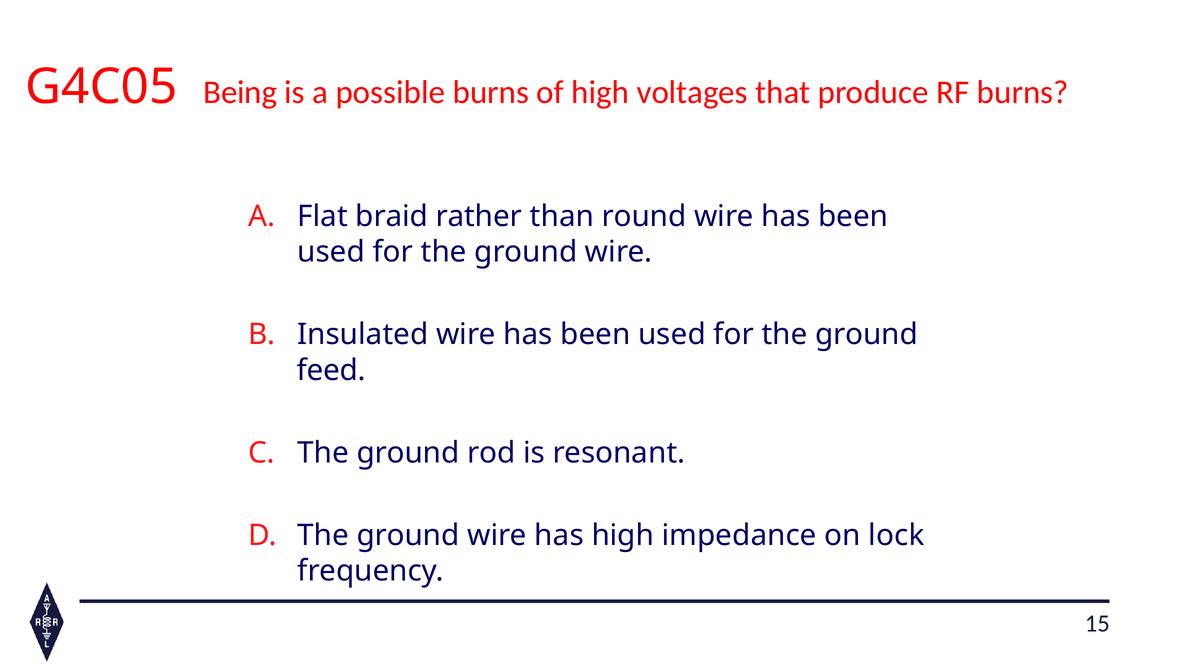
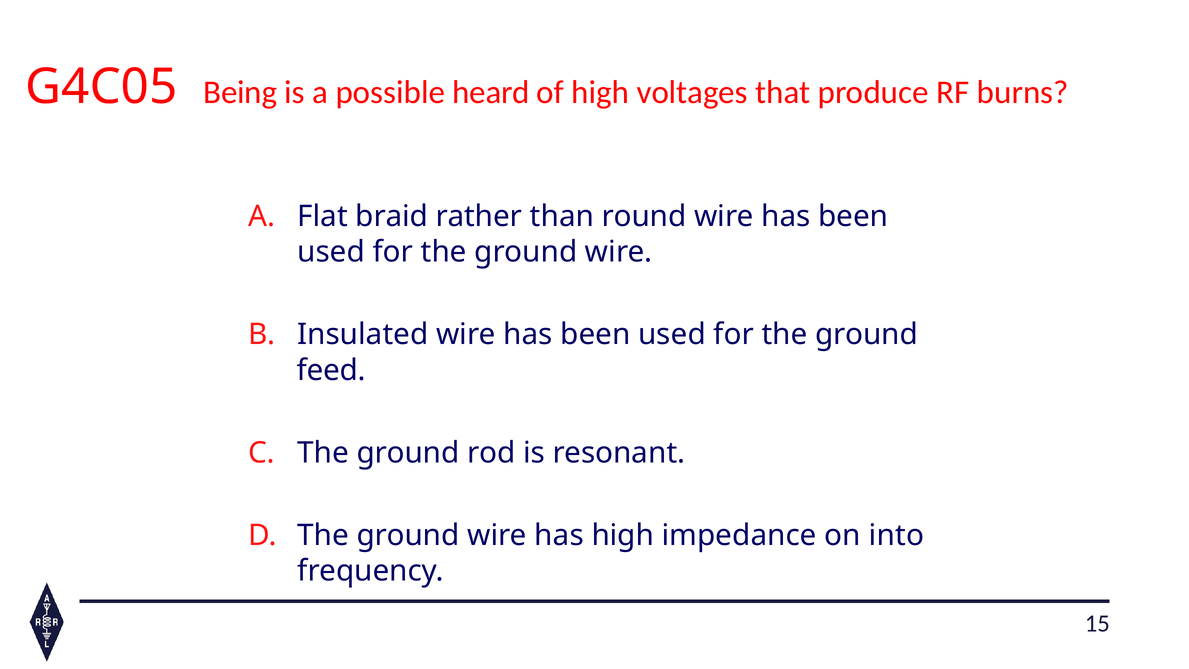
possible burns: burns -> heard (491, 92)
lock: lock -> into (896, 535)
